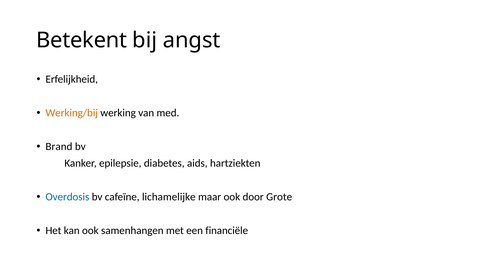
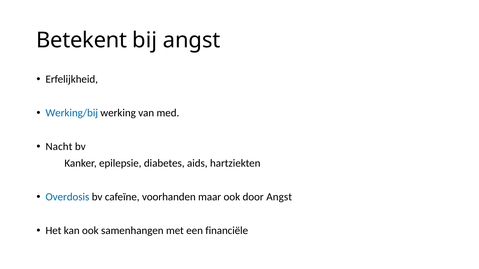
Werking/bij colour: orange -> blue (72, 113)
Brand: Brand -> Nacht (59, 147)
lichamelijke: lichamelijke -> voorhanden (169, 197)
door Grote: Grote -> Angst (279, 197)
